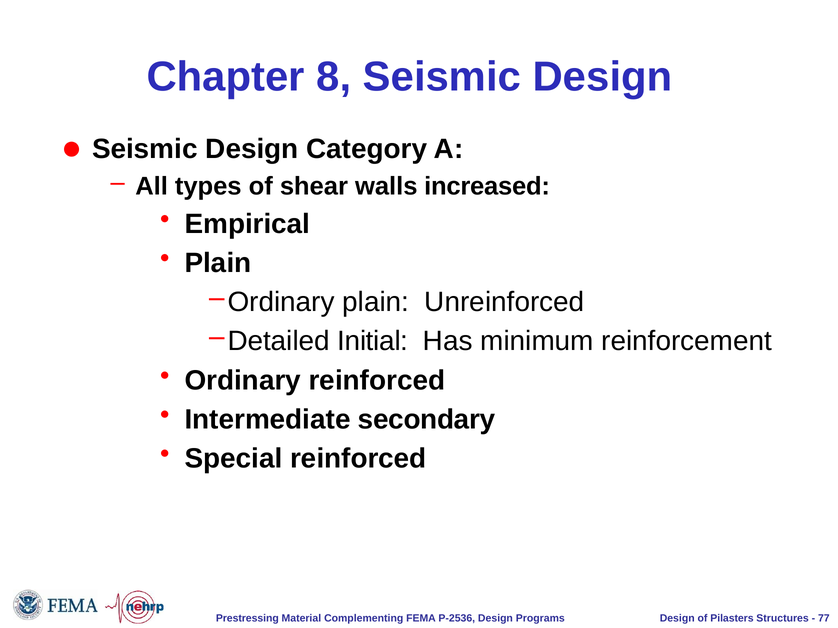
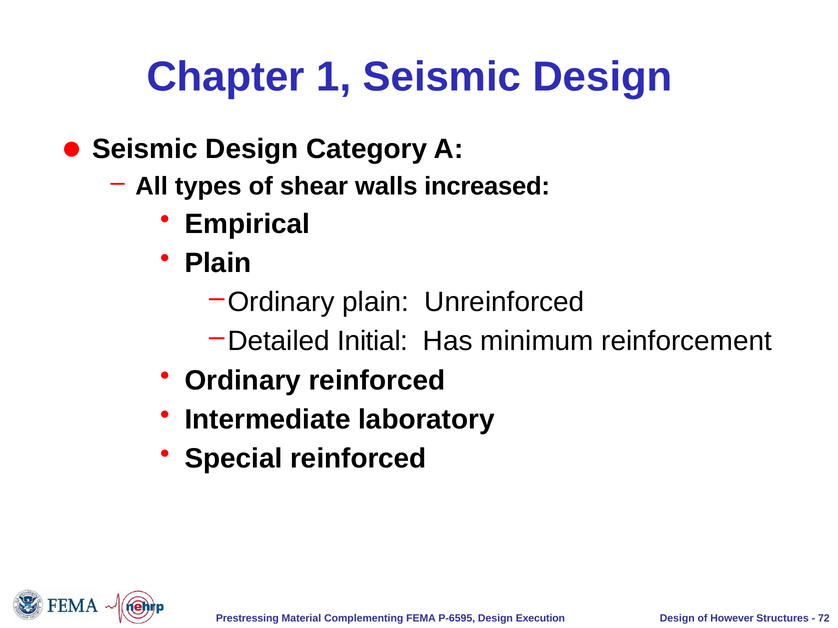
8: 8 -> 1 (334, 77)
secondary: secondary -> laboratory (426, 420)
P-2536: P-2536 -> P-6595 (457, 619)
Programs: Programs -> Execution (540, 619)
Pilasters: Pilasters -> However (732, 619)
77: 77 -> 72 (824, 619)
